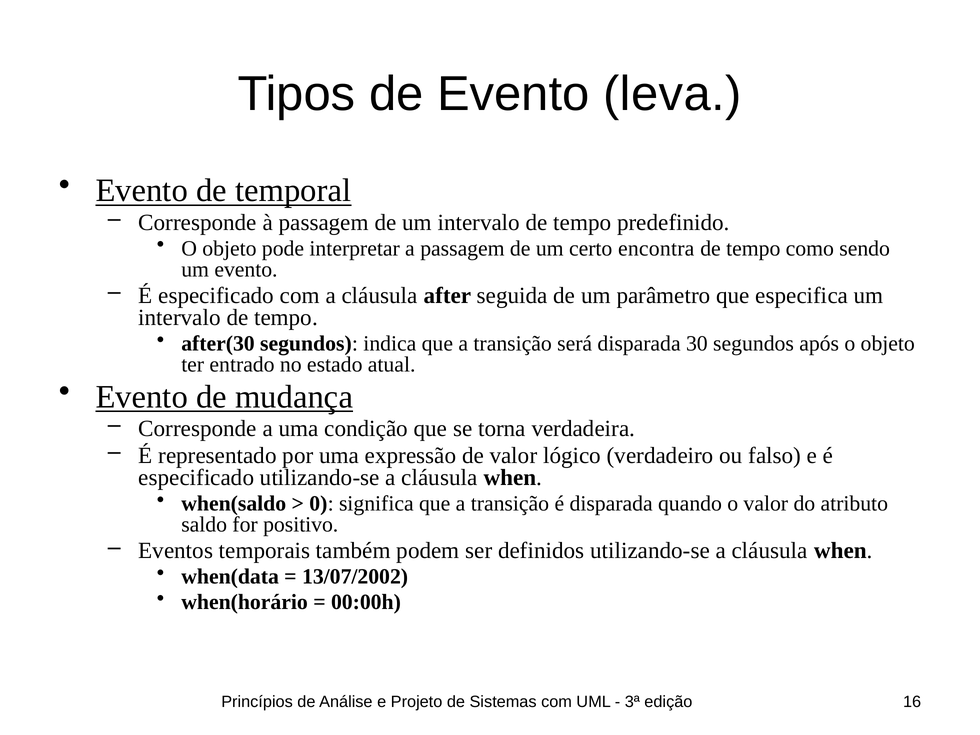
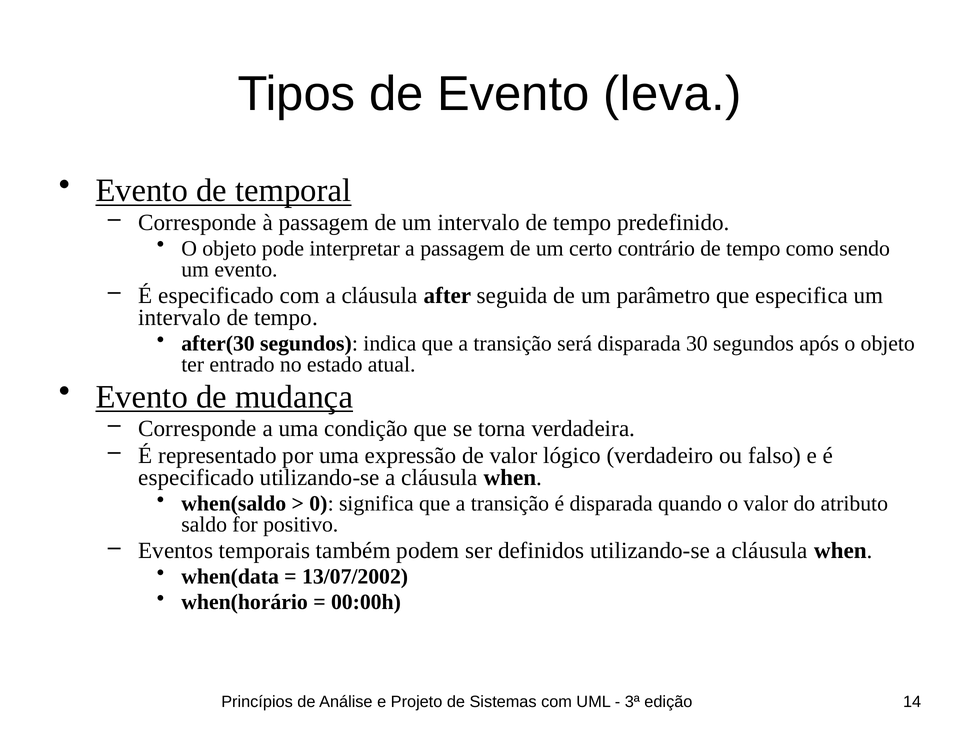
encontra: encontra -> contrário (656, 249)
16: 16 -> 14 (912, 702)
